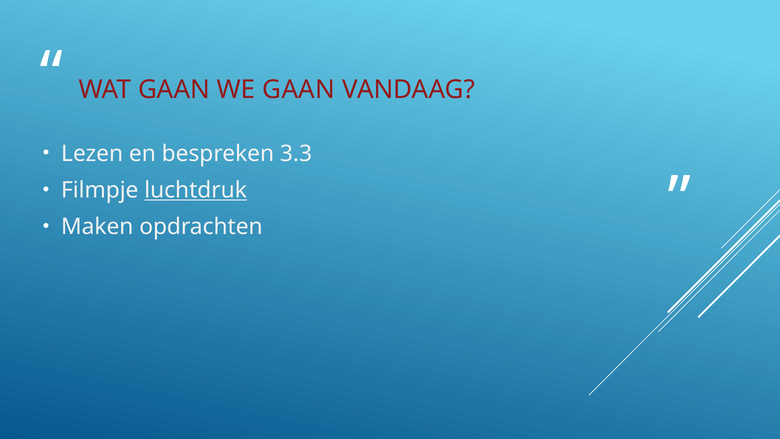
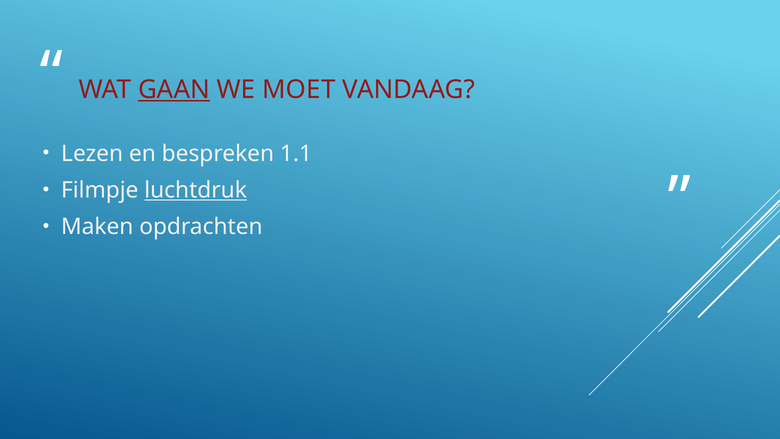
GAAN underline: none -> present (174, 89)
WE GAAN: GAAN -> MOET (299, 89)
3.3: 3.3 -> 1.1 (296, 153)
